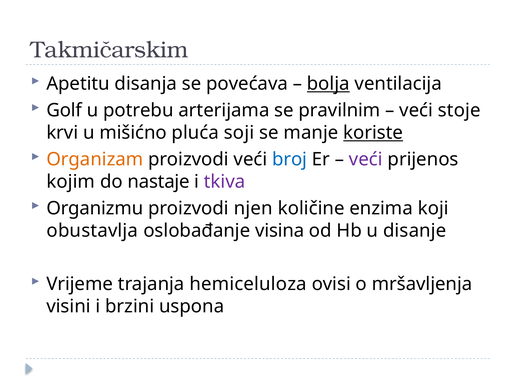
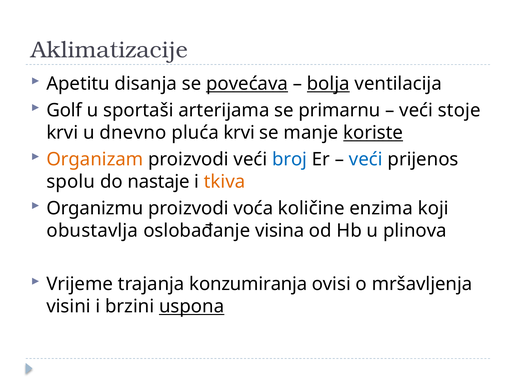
Takmičarskim: Takmičarskim -> Aklimatizacije (109, 50)
povećava underline: none -> present (247, 84)
potrebu: potrebu -> sportaši (138, 110)
pravilnim: pravilnim -> primarnu (340, 110)
mišićno: mišićno -> dnevno (133, 133)
pluća soji: soji -> krvi (239, 133)
veći colour: purple -> blue (366, 159)
kojim: kojim -> spolu (71, 182)
tkiva colour: purple -> orange (225, 182)
njen: njen -> voća (253, 208)
disanje: disanje -> plinova (415, 231)
hemiceluloza: hemiceluloza -> konzumiranja (248, 284)
uspona underline: none -> present (192, 306)
